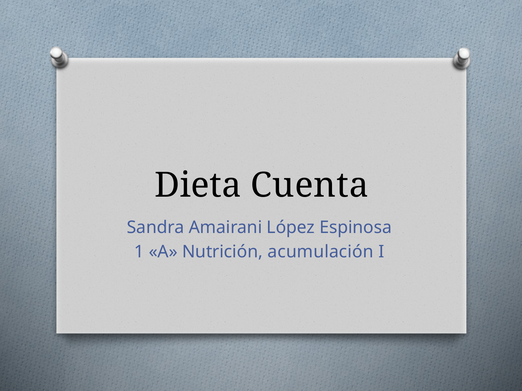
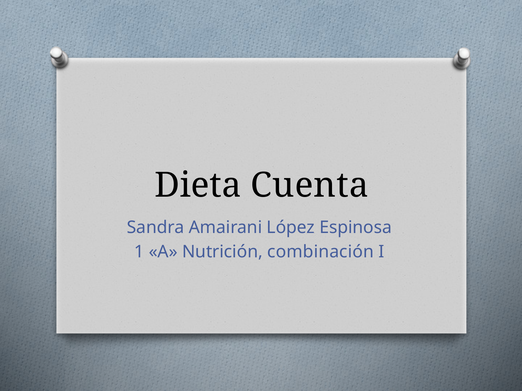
acumulación: acumulación -> combinación (321, 252)
